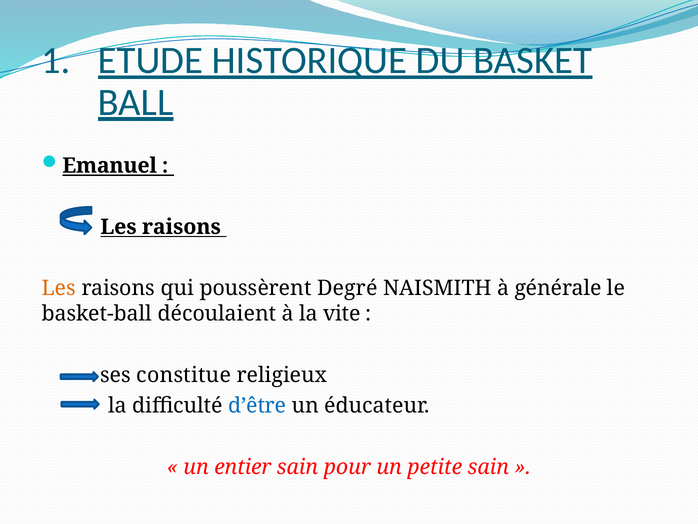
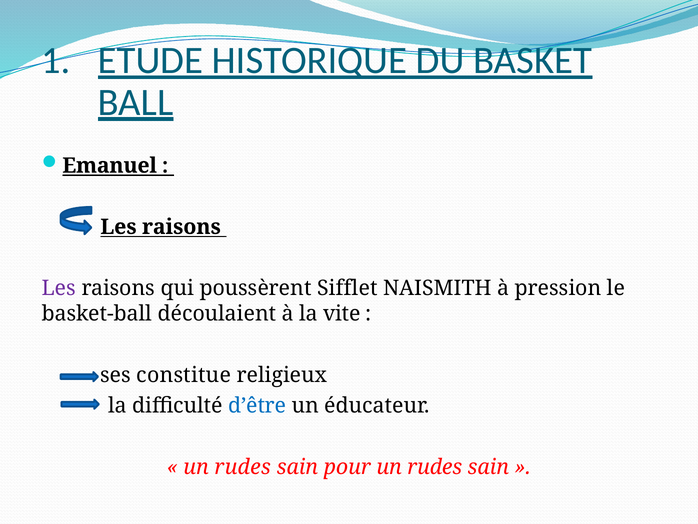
Les colour: orange -> purple (59, 288)
Degré: Degré -> Sifflet (347, 288)
générale: générale -> pression (558, 288)
entier: entier -> rudes (243, 467)
petite: petite -> rudes (435, 467)
